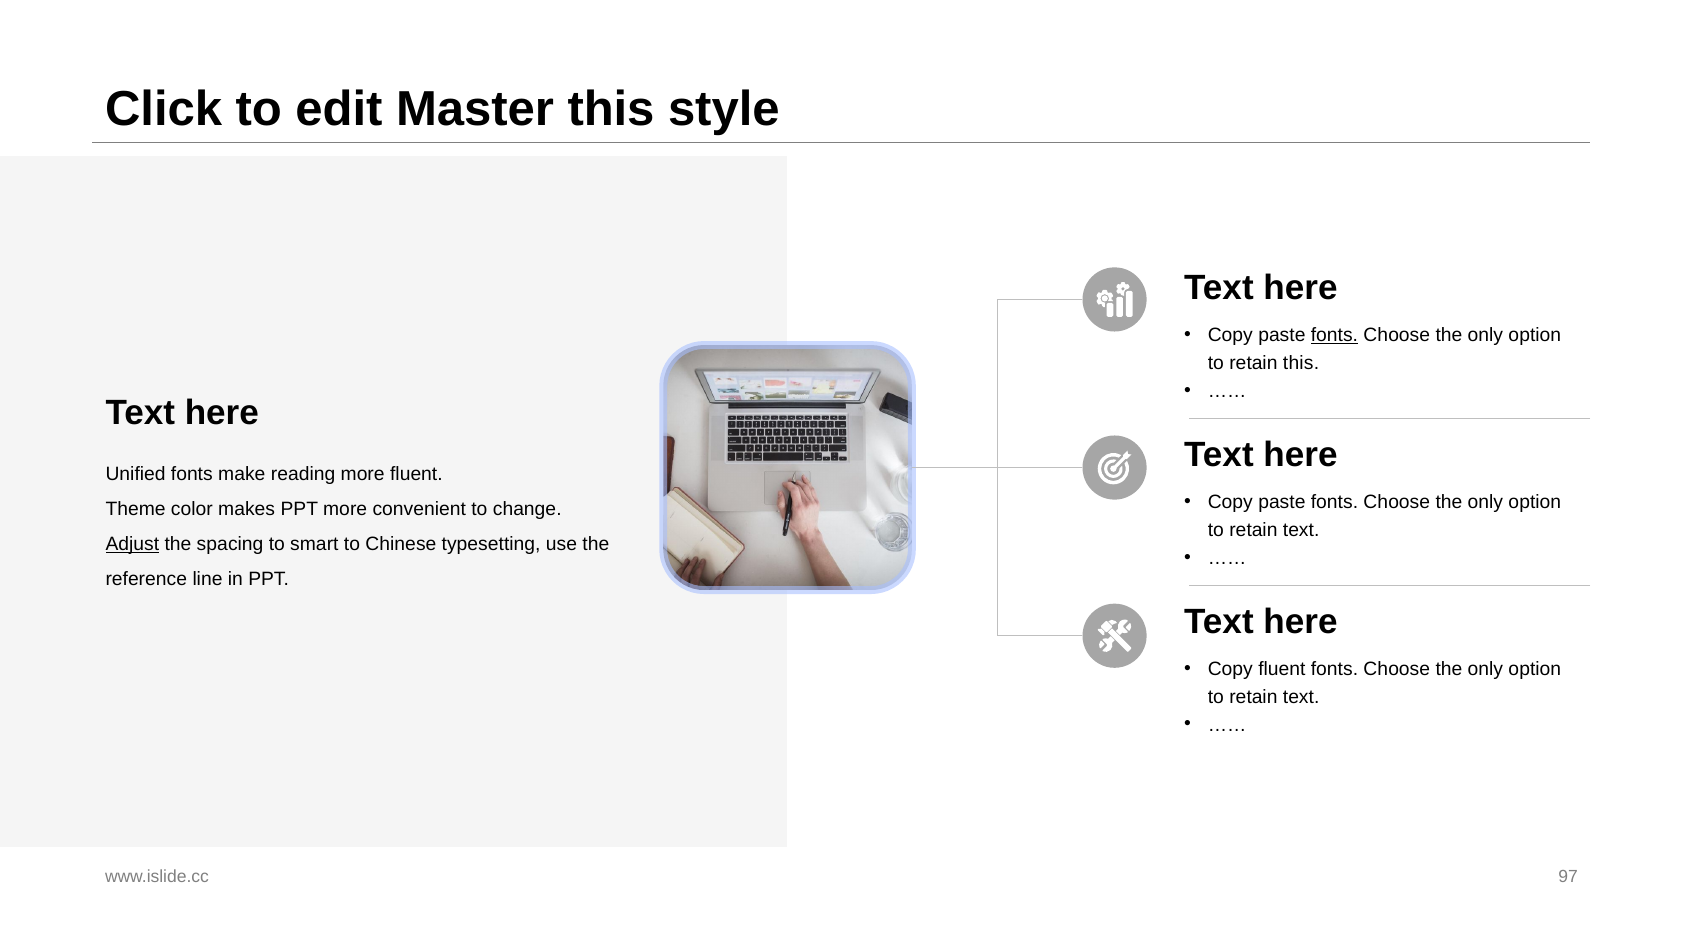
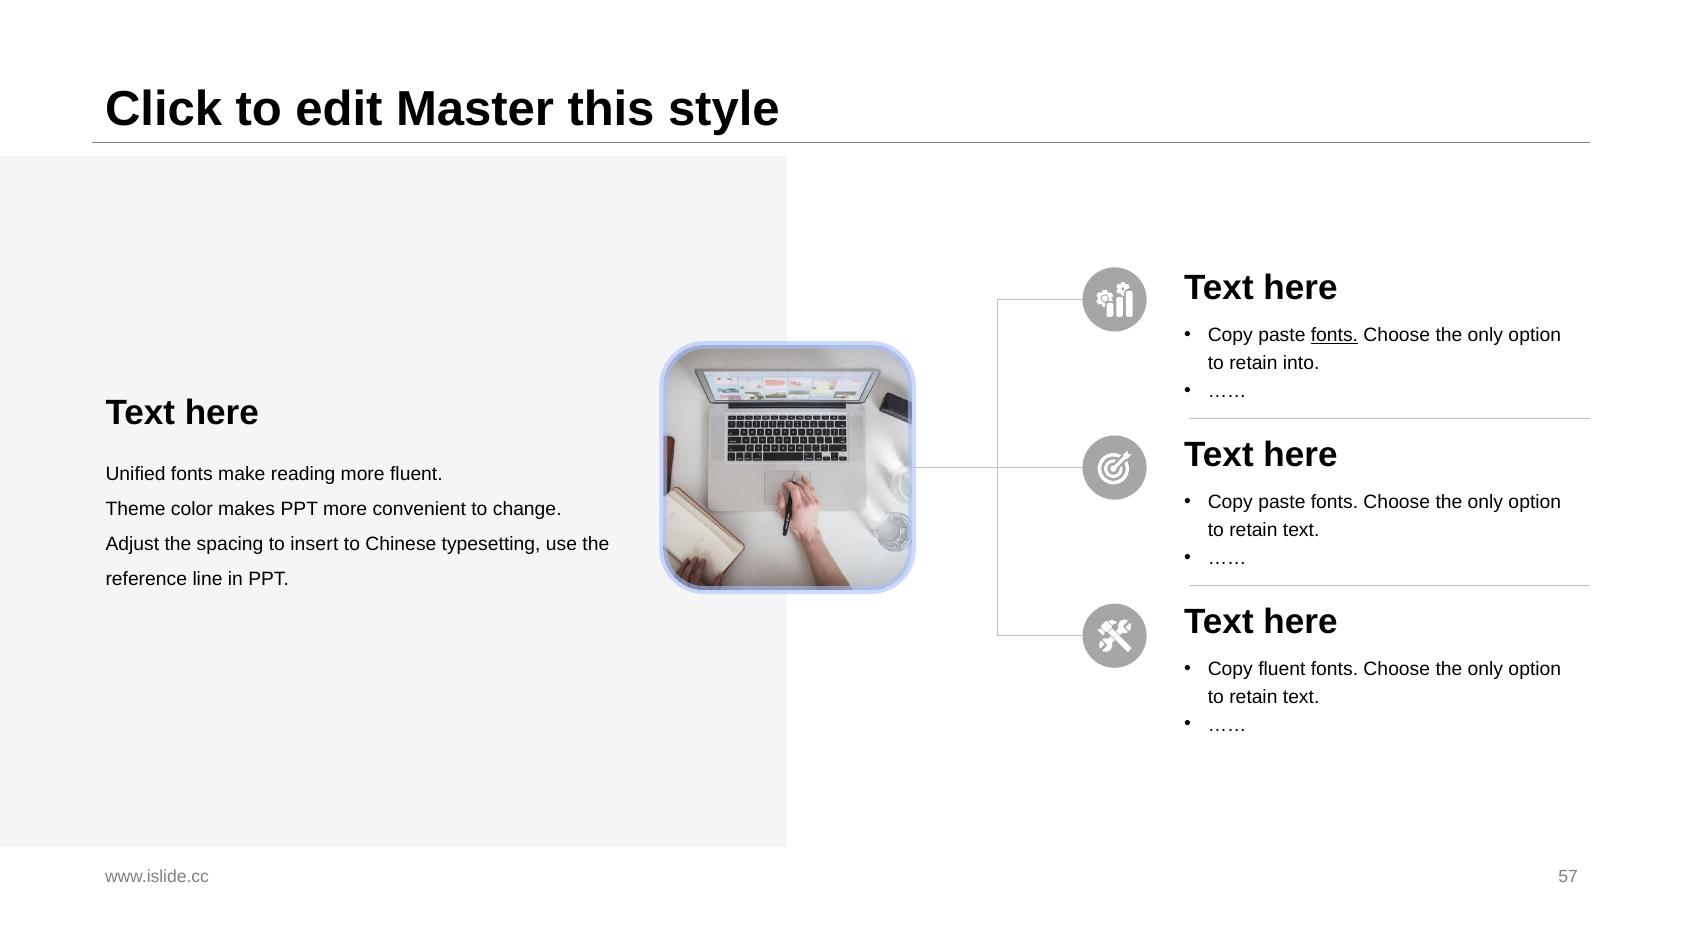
retain this: this -> into (1301, 363)
Adjust underline: present -> none (132, 544)
smart: smart -> insert (314, 544)
97: 97 -> 57 (1568, 877)
